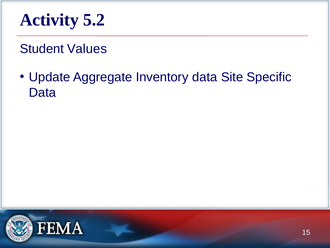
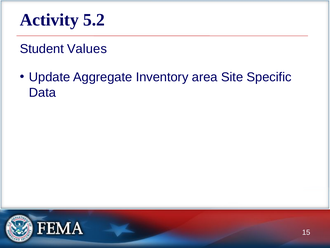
Inventory data: data -> area (205, 77)
